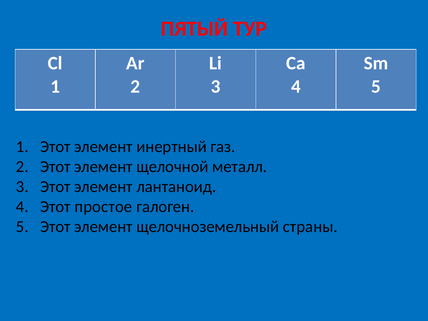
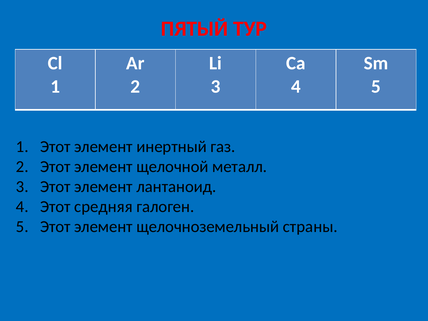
простое: простое -> средняя (103, 207)
